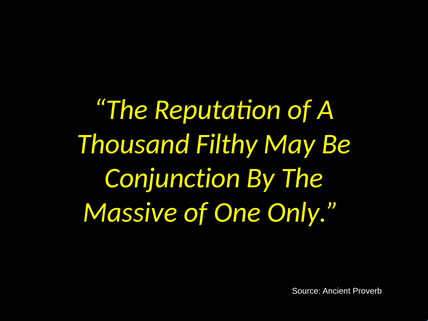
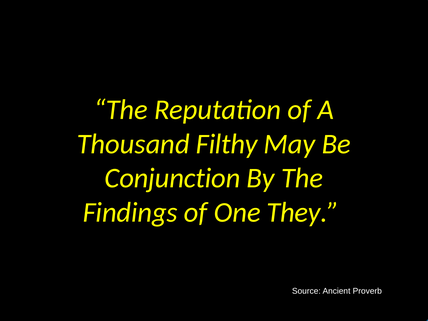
Massive: Massive -> Findings (130, 212)
Only: Only -> They (303, 212)
